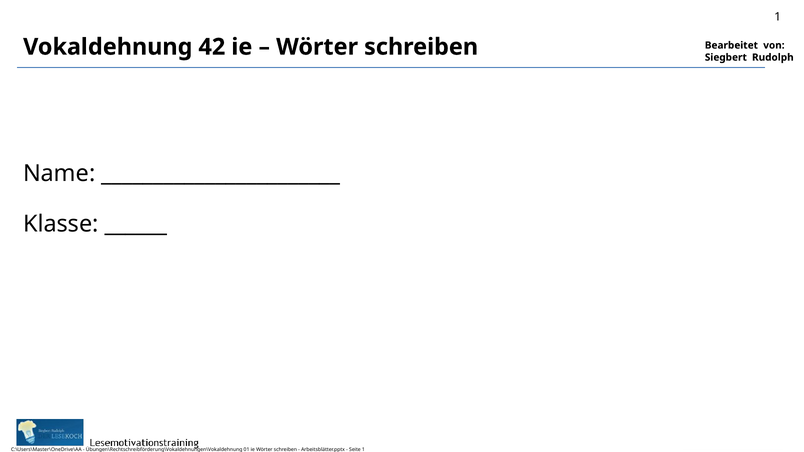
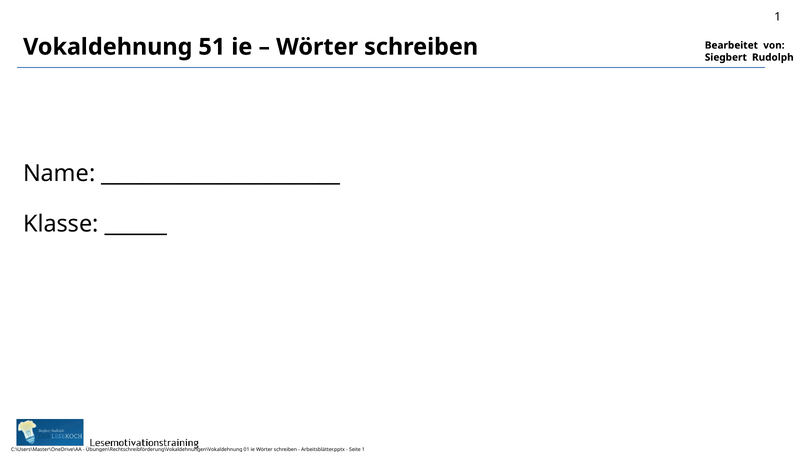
42: 42 -> 51 (212, 47)
